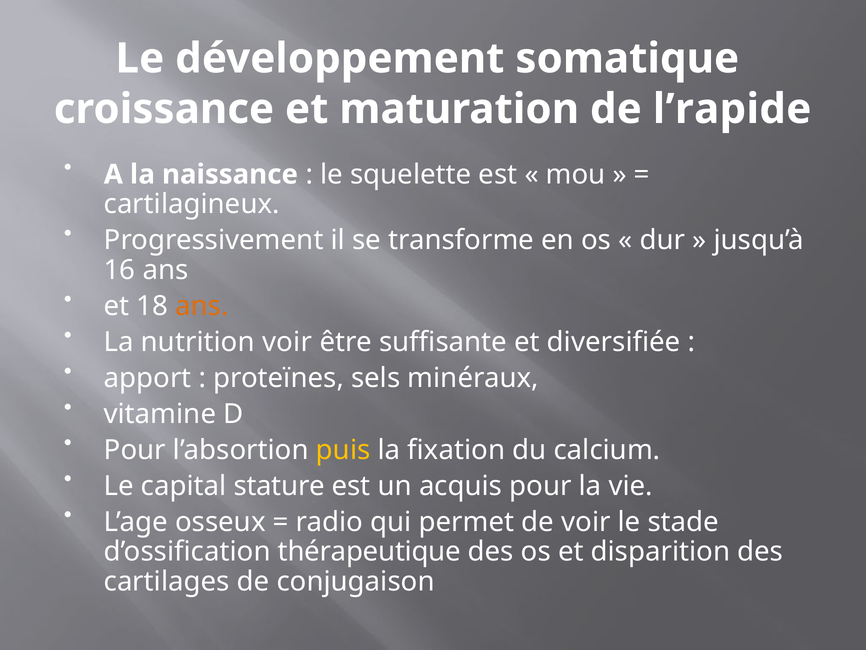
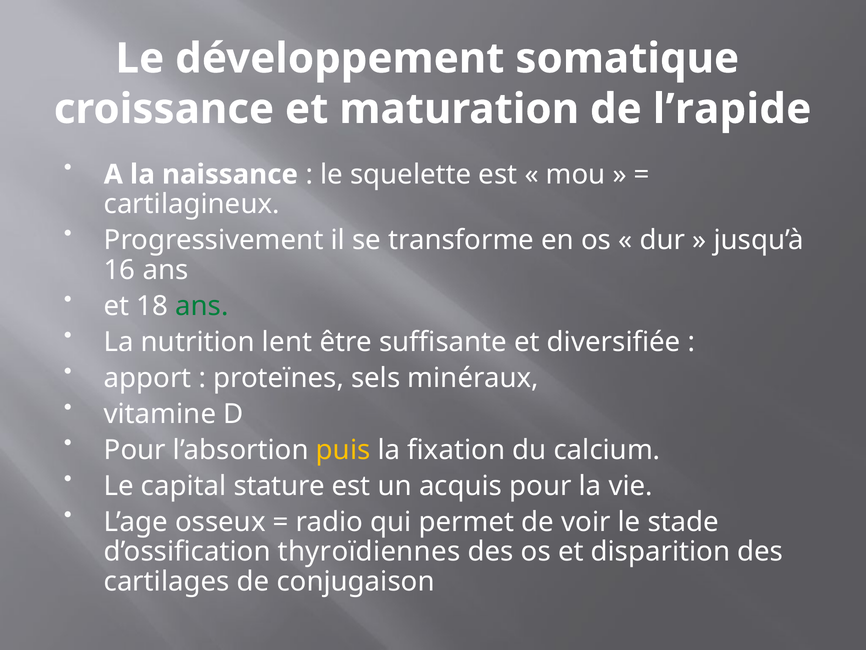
ans colour: orange -> green (202, 306)
nutrition voir: voir -> lent (287, 342)
thérapeutique: thérapeutique -> thyroïdiennes (369, 551)
